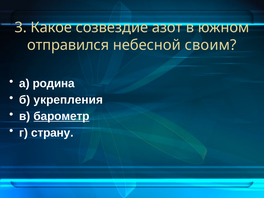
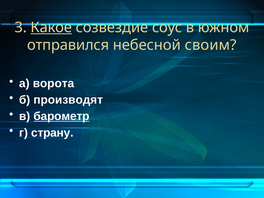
Какое underline: none -> present (51, 27)
азот: азот -> соус (167, 27)
родина: родина -> ворота (54, 83)
укрепления: укрепления -> производят (68, 100)
